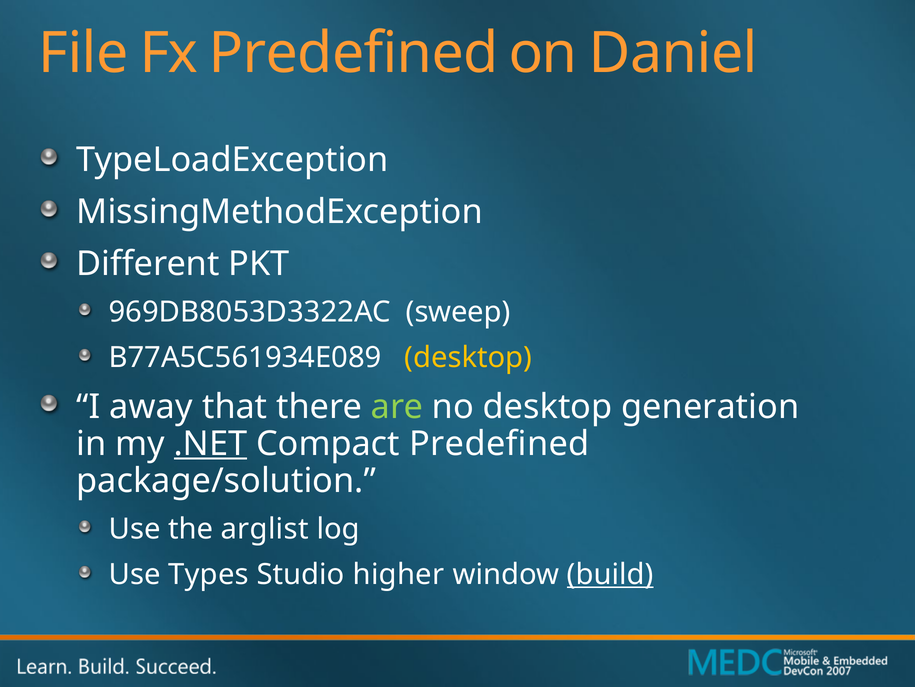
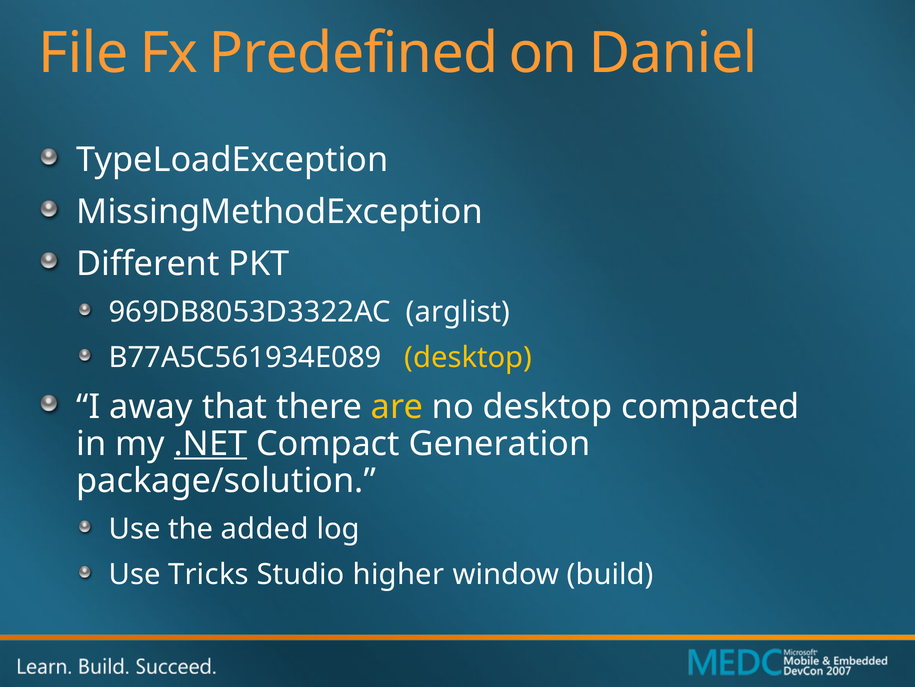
sweep: sweep -> arglist (458, 312)
are colour: light green -> yellow (397, 406)
generation: generation -> compacted (710, 406)
Compact Predefined: Predefined -> Generation (500, 443)
arglist: arglist -> added (265, 529)
Types: Types -> Tricks (208, 574)
build underline: present -> none (610, 574)
